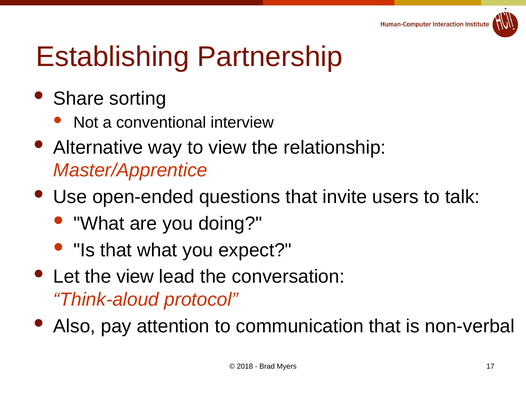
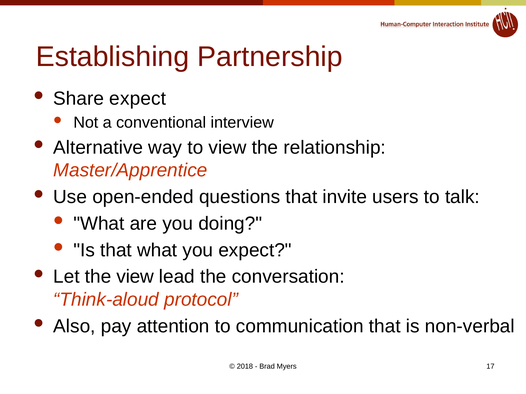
Share sorting: sorting -> expect (138, 99)
